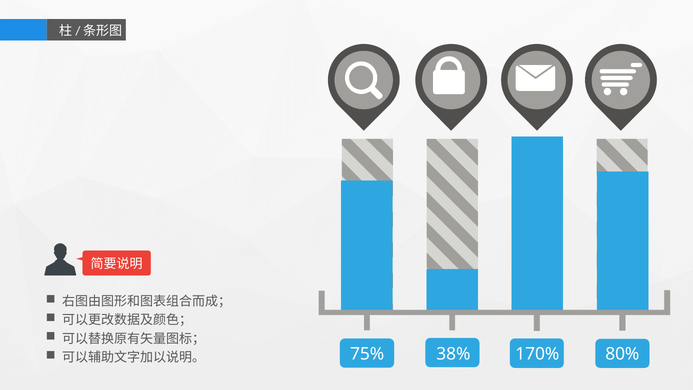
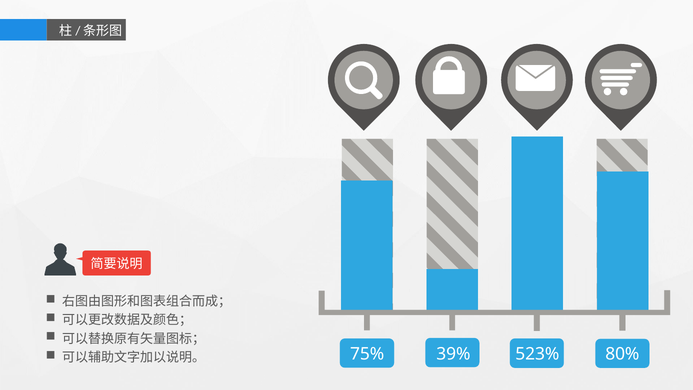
38%: 38% -> 39% (453, 354)
170%: 170% -> 523% (537, 354)
